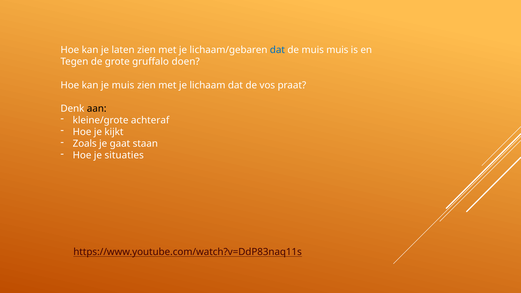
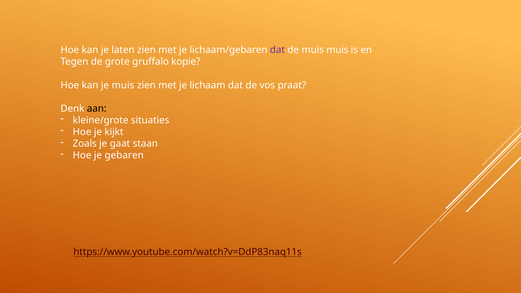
dat colour: blue -> purple (277, 50)
doen: doen -> kopie (186, 62)
achteraf: achteraf -> situaties (150, 120)
situaties: situaties -> gebaren (124, 155)
